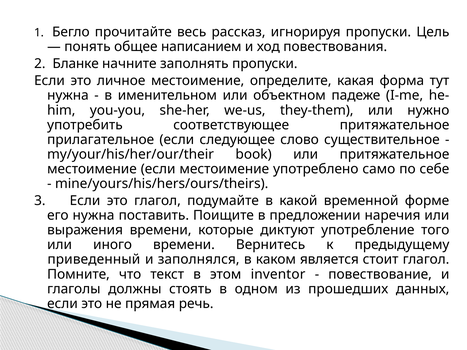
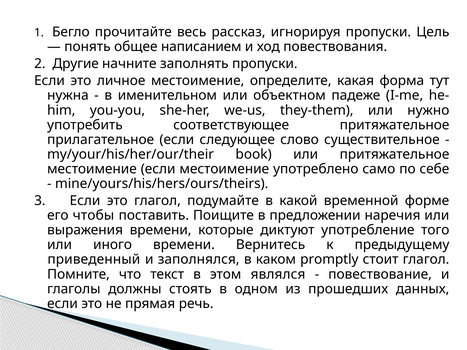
Бланке: Бланке -> Другие (76, 64)
его нужна: нужна -> чтобы (93, 216)
является: является -> promptly (329, 260)
inventor: inventor -> являлся (278, 274)
